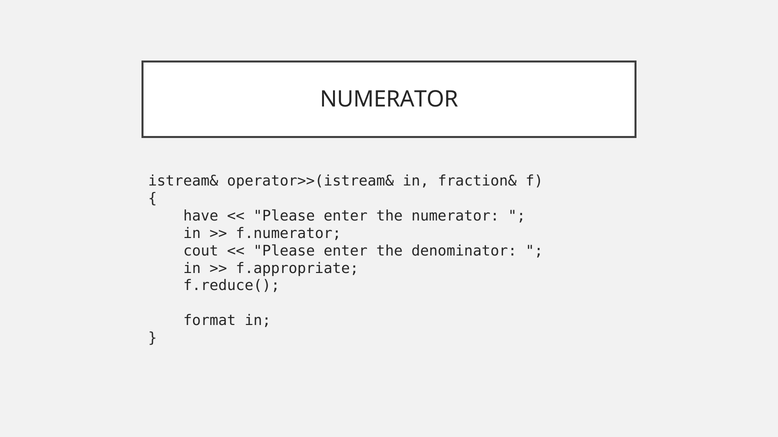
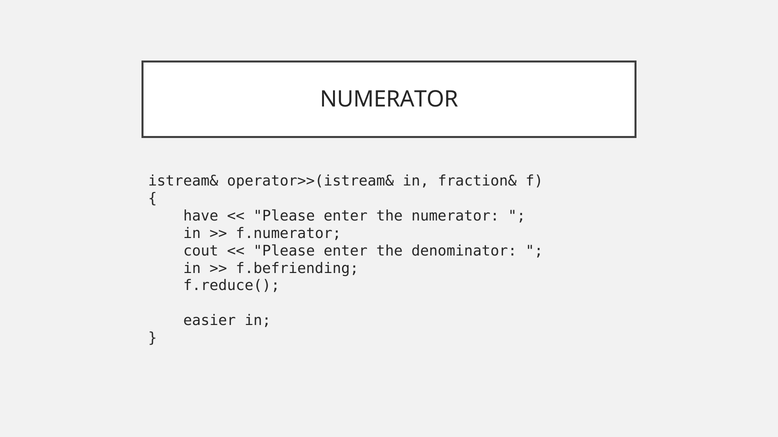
f.appropriate: f.appropriate -> f.befriending (297, 269)
format: format -> easier (210, 321)
